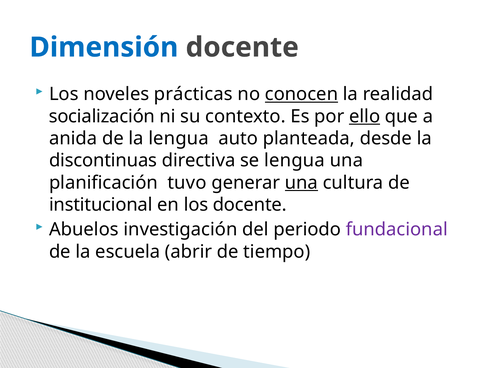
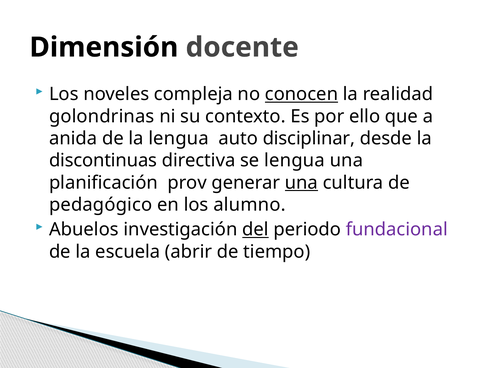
Dimensión colour: blue -> black (104, 47)
prácticas: prácticas -> compleja (193, 94)
socialización: socialización -> golondrinas (102, 116)
ello underline: present -> none (365, 116)
planteada: planteada -> disciplinar (309, 139)
tuvo: tuvo -> prov (187, 183)
institucional: institucional -> pedagógico (101, 205)
los docente: docente -> alumno (250, 205)
del underline: none -> present (255, 230)
